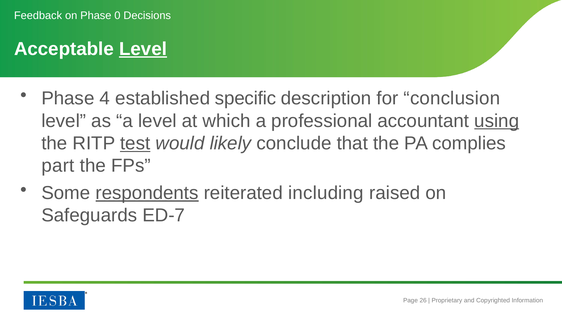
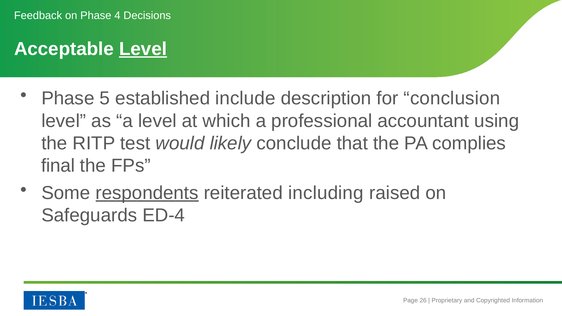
0: 0 -> 4 (117, 16)
4: 4 -> 5 (105, 98)
specific: specific -> include (245, 98)
using underline: present -> none (497, 121)
test underline: present -> none (135, 143)
part: part -> final (58, 166)
ED-7: ED-7 -> ED-4 (164, 216)
